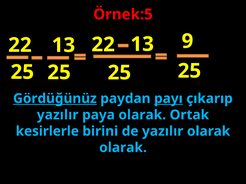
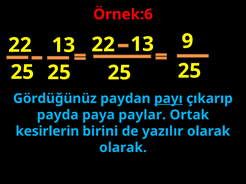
Örnek:5: Örnek:5 -> Örnek:6 (123, 14)
Gördüğünüz underline: present -> none (55, 99)
yazılır: yazılır -> payda (58, 115)
paya olarak: olarak -> paylar (142, 115)
kesirlerle: kesirlerle -> kesirlerin (47, 132)
